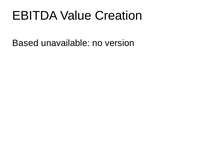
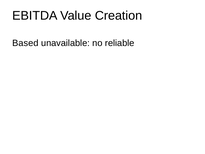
version: version -> reliable (120, 43)
